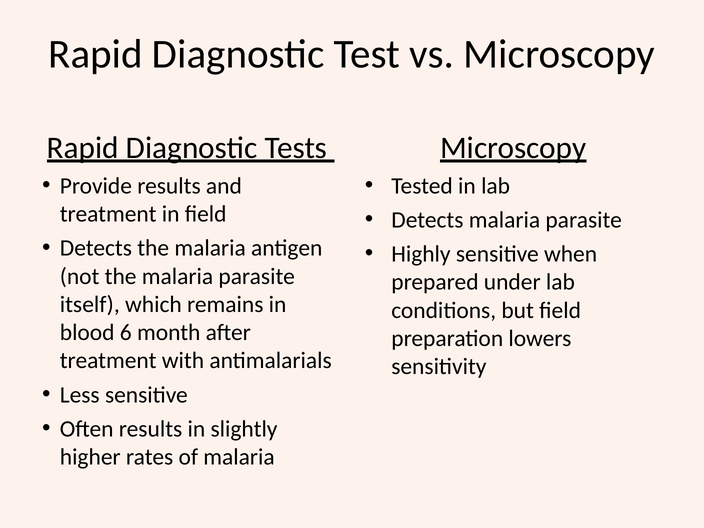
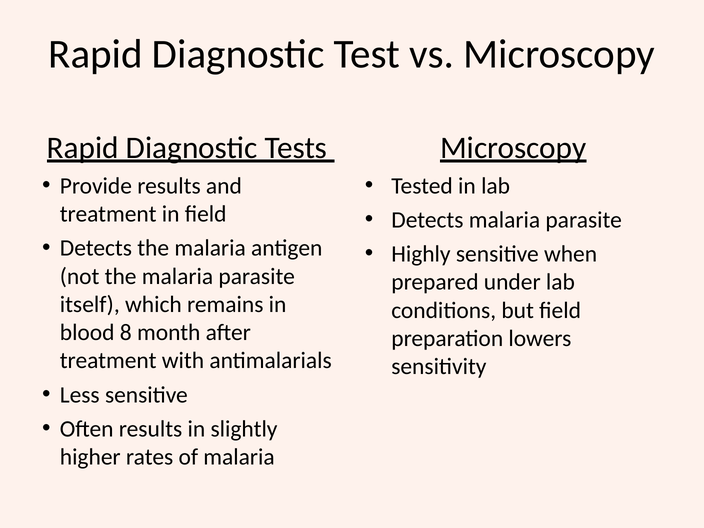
6: 6 -> 8 (126, 333)
